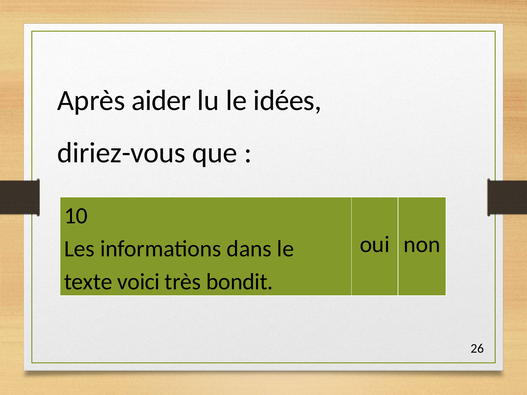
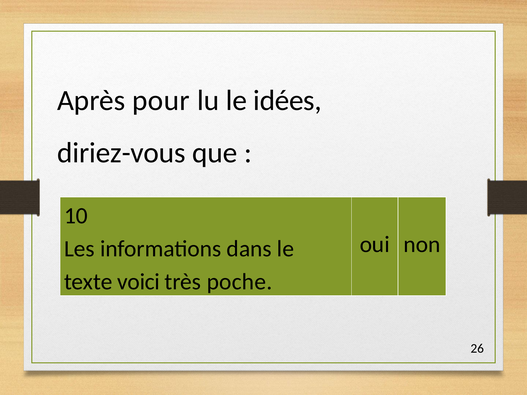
aider: aider -> pour (161, 100)
bondit: bondit -> poche (239, 282)
